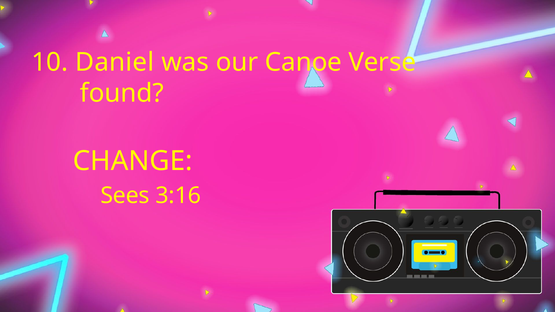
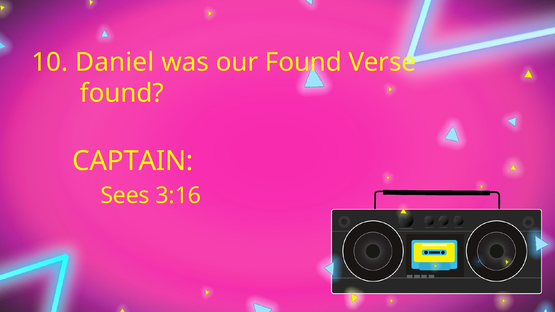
our Canoe: Canoe -> Found (303, 62)
CHANGE: CHANGE -> CAPTAIN (133, 161)
